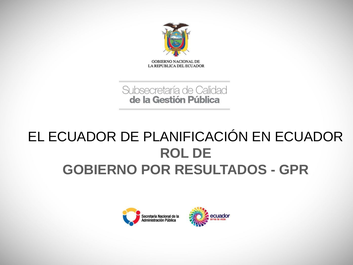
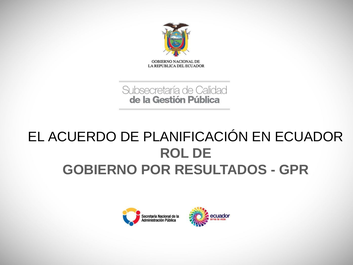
EL ECUADOR: ECUADOR -> ACUERDO (82, 137)
